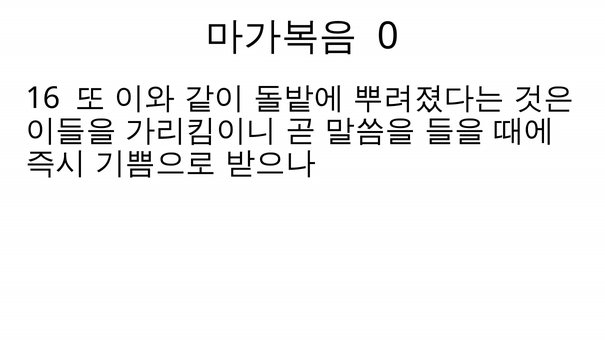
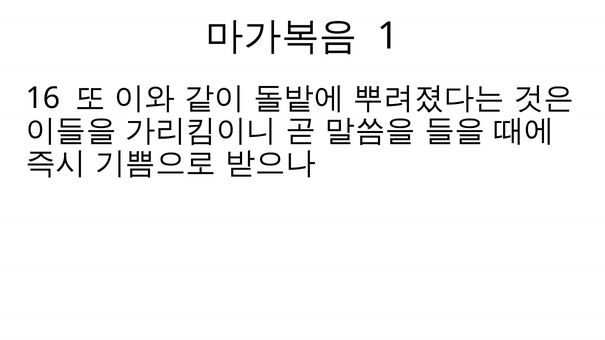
0: 0 -> 1 (388, 36)
